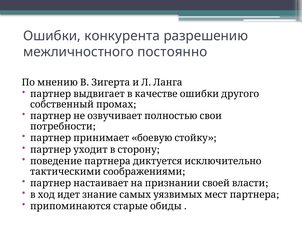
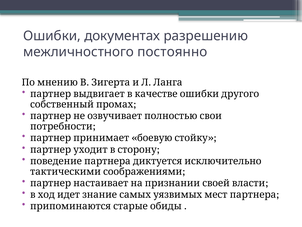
конкурента: конкурента -> документах (122, 36)
